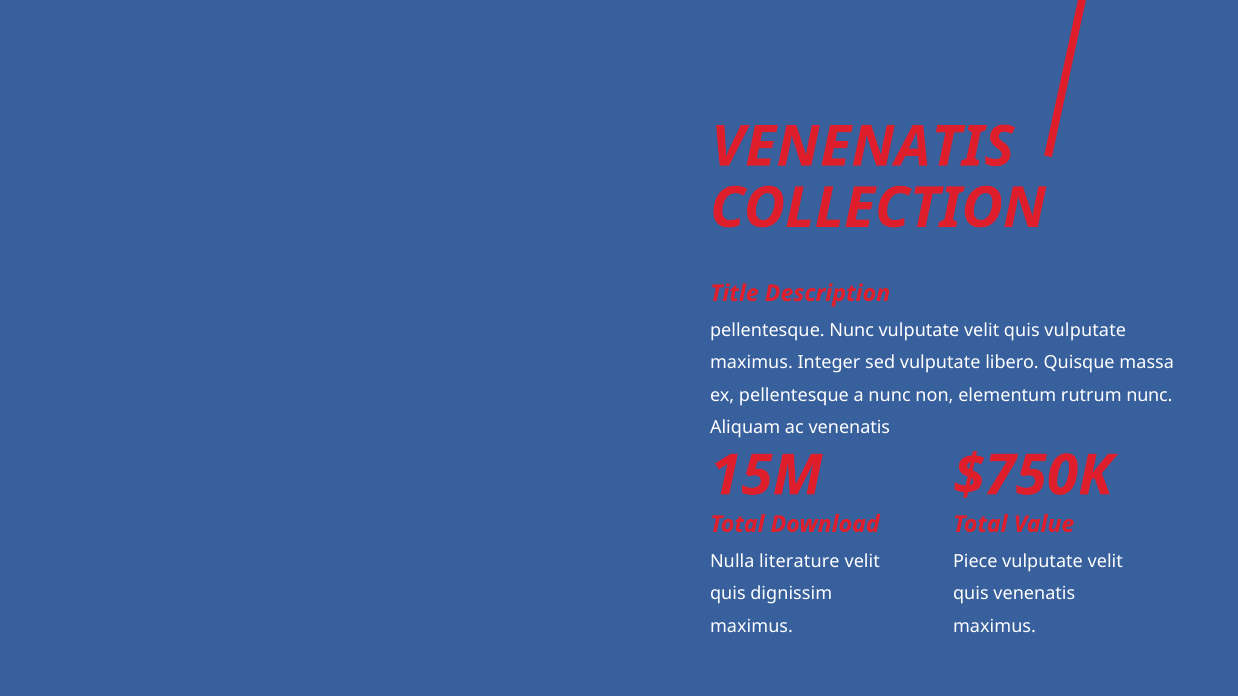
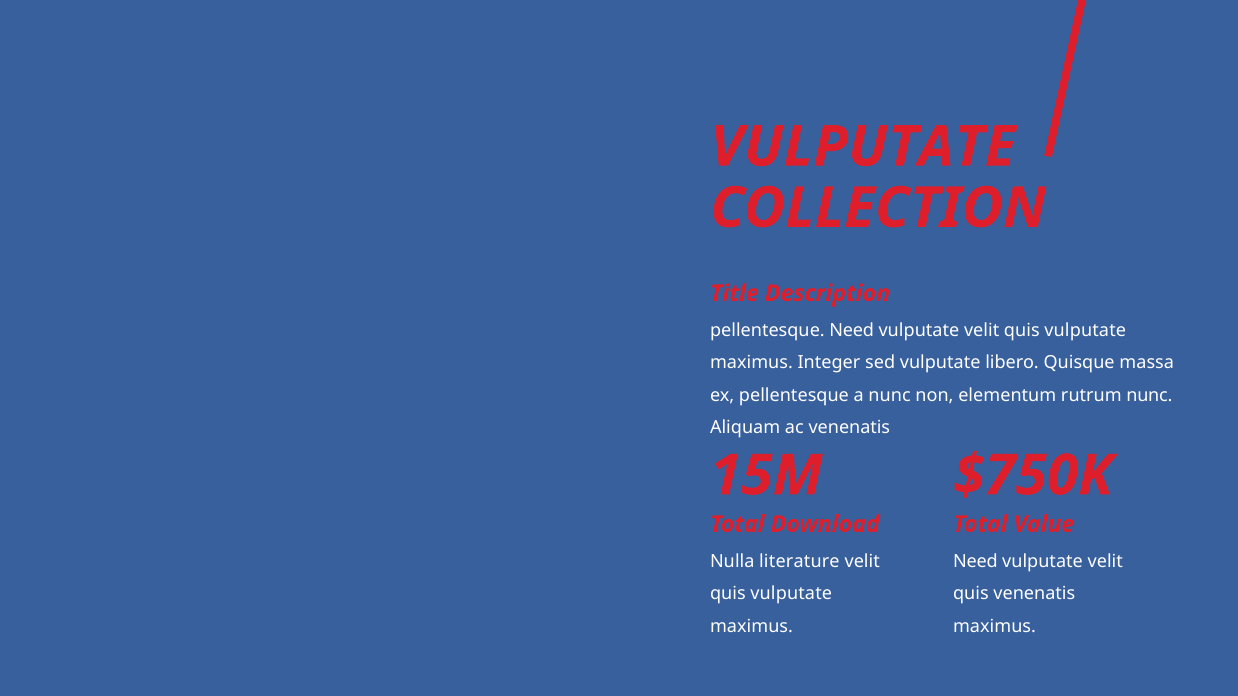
VENENATIS: VENENATIS -> VULPUTATE (863, 147)
pellentesque Nunc: Nunc -> Need (852, 330)
Piece: Piece -> Need (975, 561)
dignissim: dignissim -> vulputate (791, 594)
